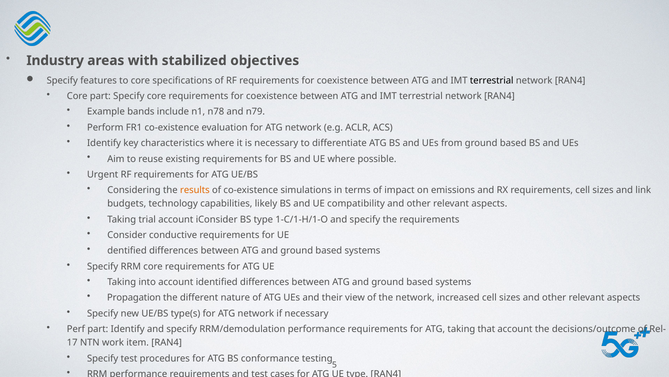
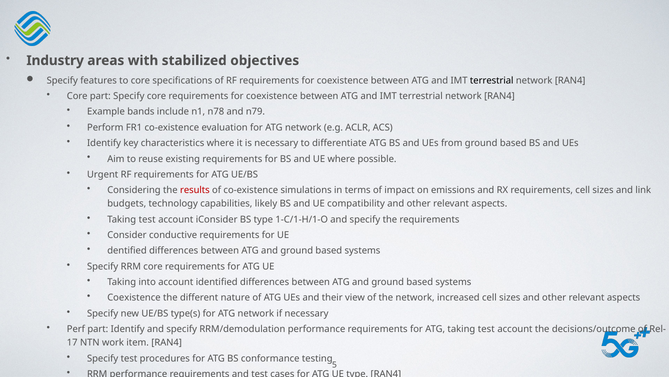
results colour: orange -> red (195, 190)
trial: trial -> test (147, 219)
Propagation: Propagation -> Coexistence (134, 297)
ATG taking that: that -> test (486, 329)
